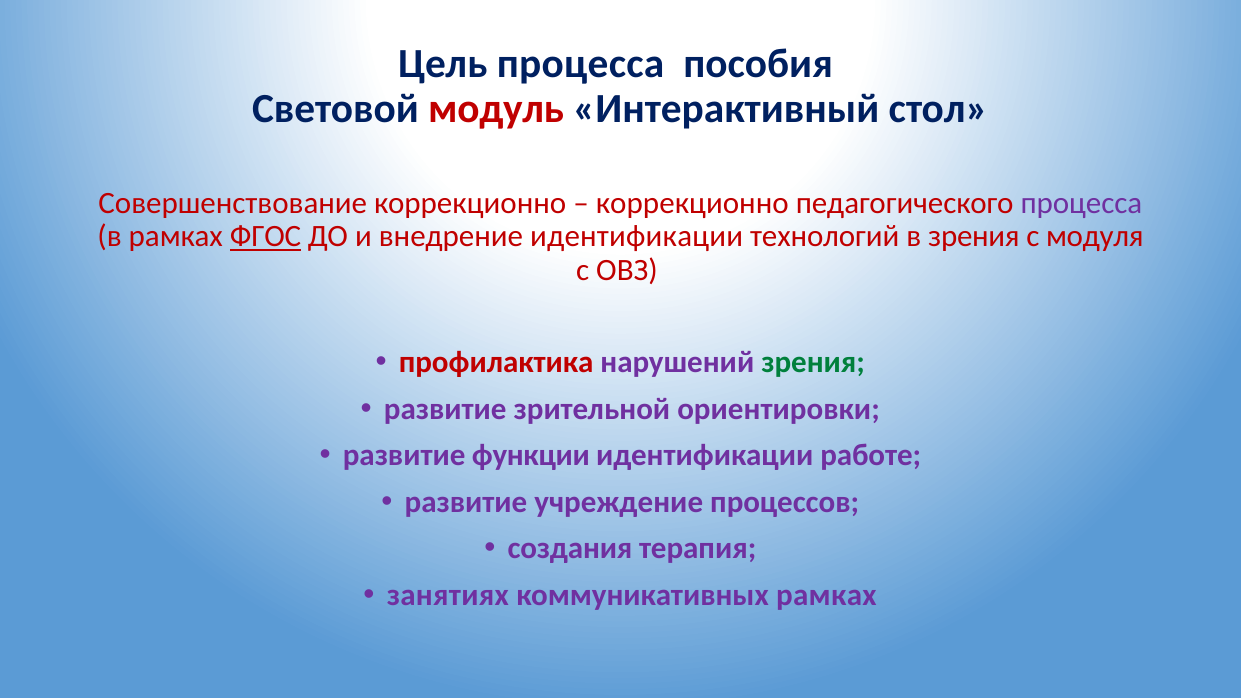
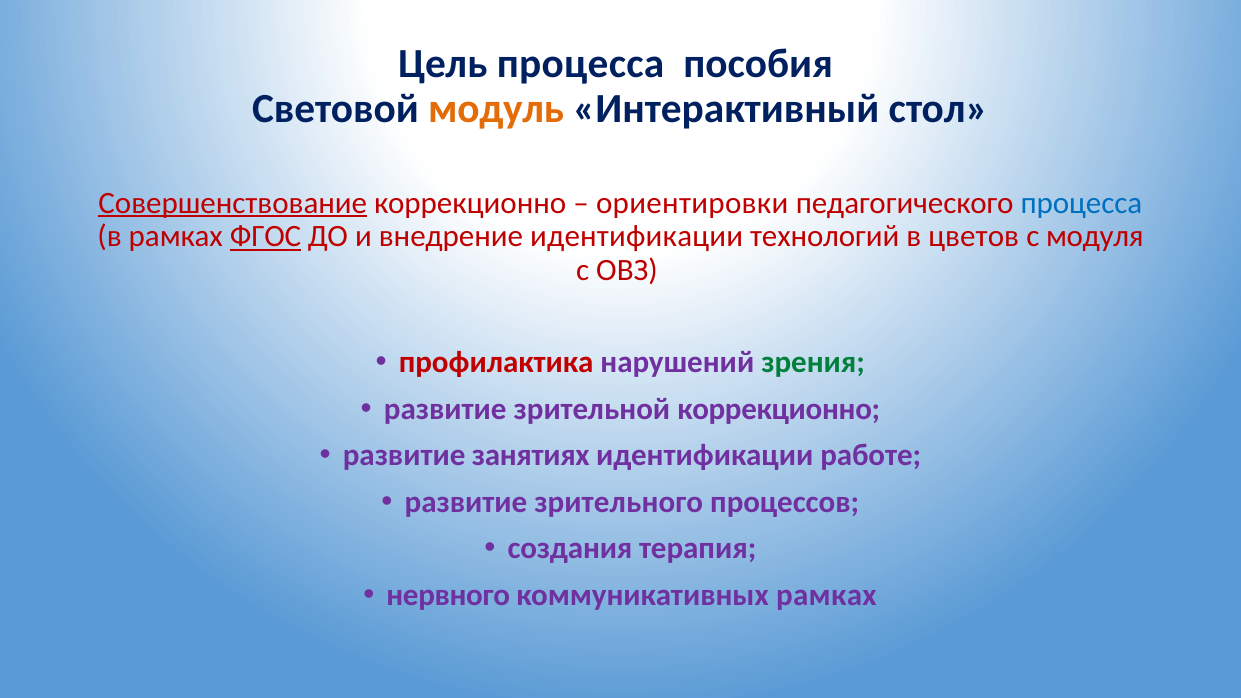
модуль colour: red -> orange (496, 109)
Совершенствование underline: none -> present (233, 203)
коррекционно: коррекционно -> ориентировки (692, 203)
процесса colour: purple -> blue (1081, 203)
в зрения: зрения -> цветов (974, 236)
зрительной ориентировки: ориентировки -> коррекционно (779, 409)
функции: функции -> занятиях (531, 456)
учреждение: учреждение -> зрительного (619, 502)
занятиях: занятиях -> нервного (448, 595)
